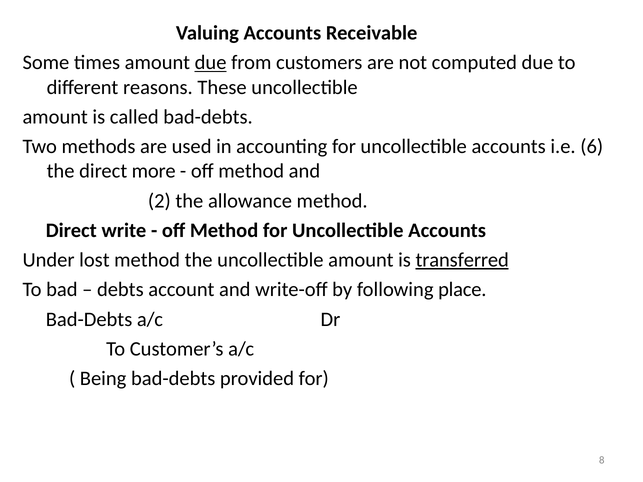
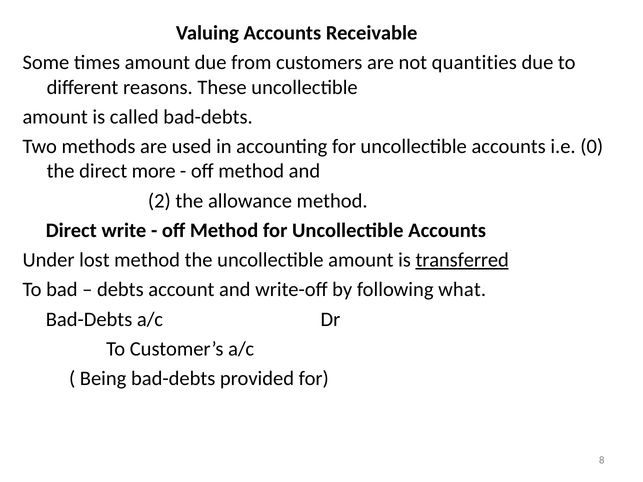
due underline: present -> none (211, 63)
computed: computed -> quantities (474, 63)
6: 6 -> 0 (592, 147)
place: place -> what (462, 290)
